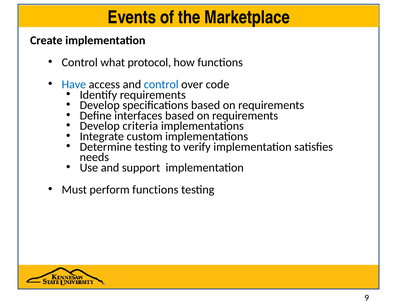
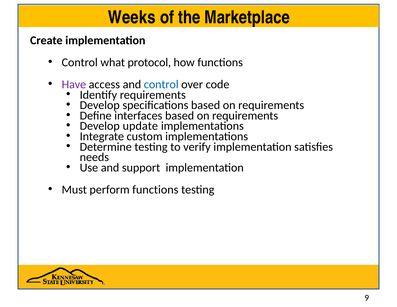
Events: Events -> Weeks (132, 17)
Have colour: blue -> purple (74, 84)
criteria: criteria -> update (140, 126)
